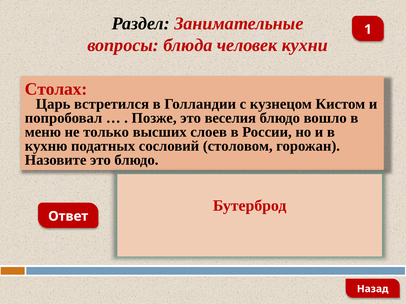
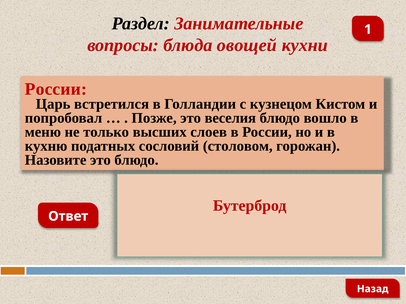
человек: человек -> овощей (247, 45)
Столах: Столах -> России (56, 89)
